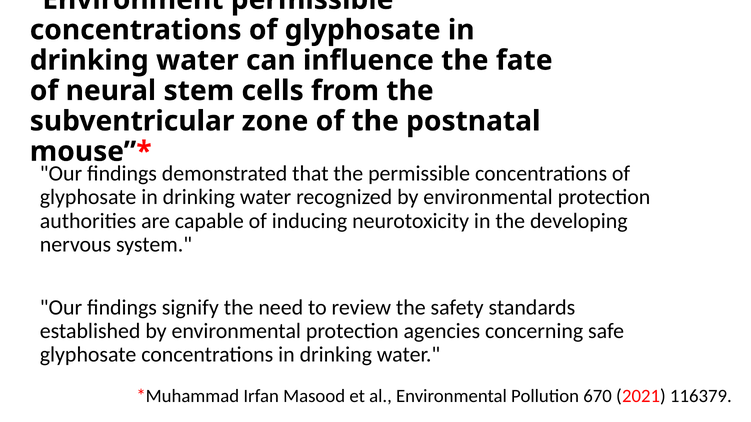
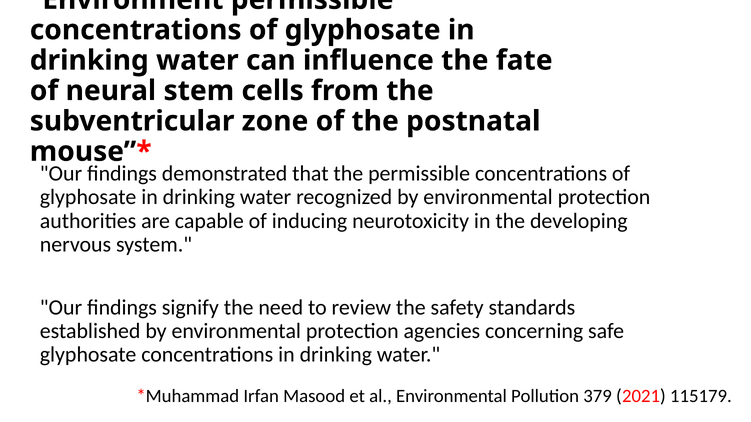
670: 670 -> 379 (598, 396)
116379: 116379 -> 115179 (701, 396)
